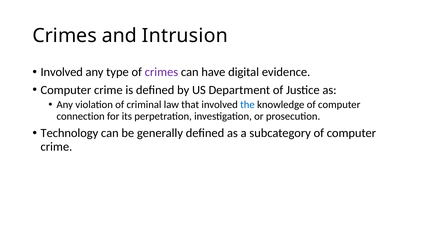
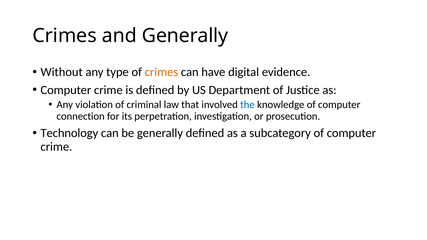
and Intrusion: Intrusion -> Generally (185, 36)
Involved: Involved -> Without (62, 72)
crimes colour: purple -> orange (161, 72)
